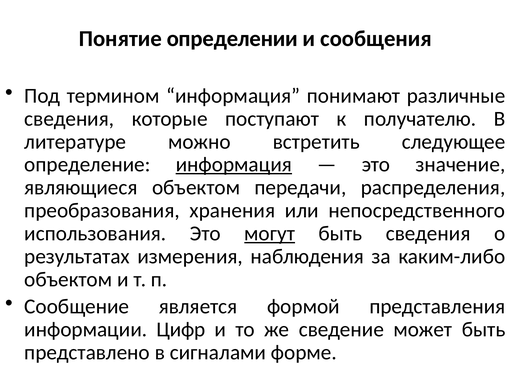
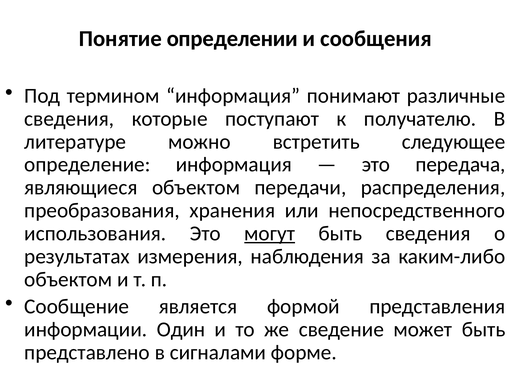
информация underline: present -> none (234, 165)
значение: значение -> передача (460, 165)
Цифр: Цифр -> Один (181, 330)
